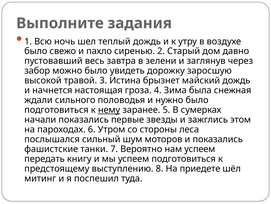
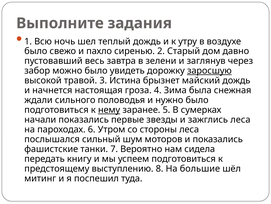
заросшую underline: none -> present (209, 71)
зажглись этом: этом -> леса (240, 119)
нам успеем: успеем -> сидела (200, 149)
приедете: приедете -> большие (200, 168)
